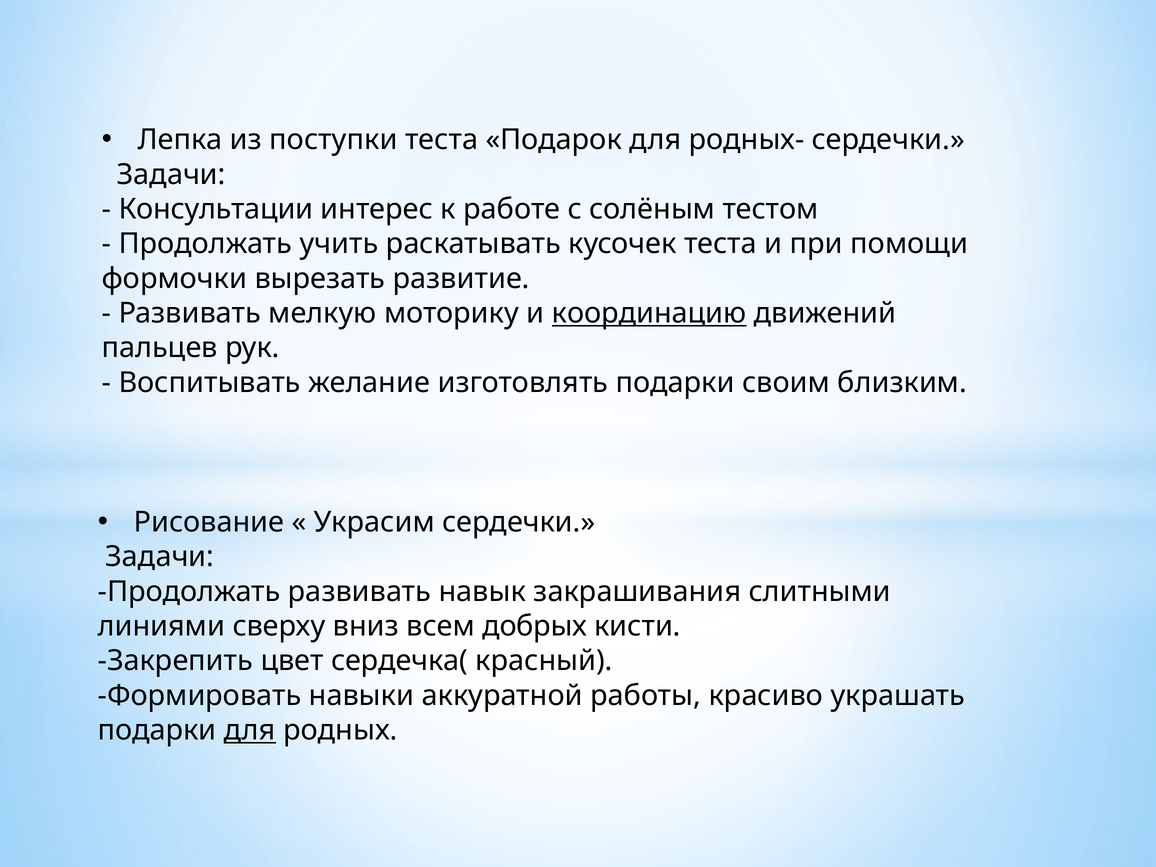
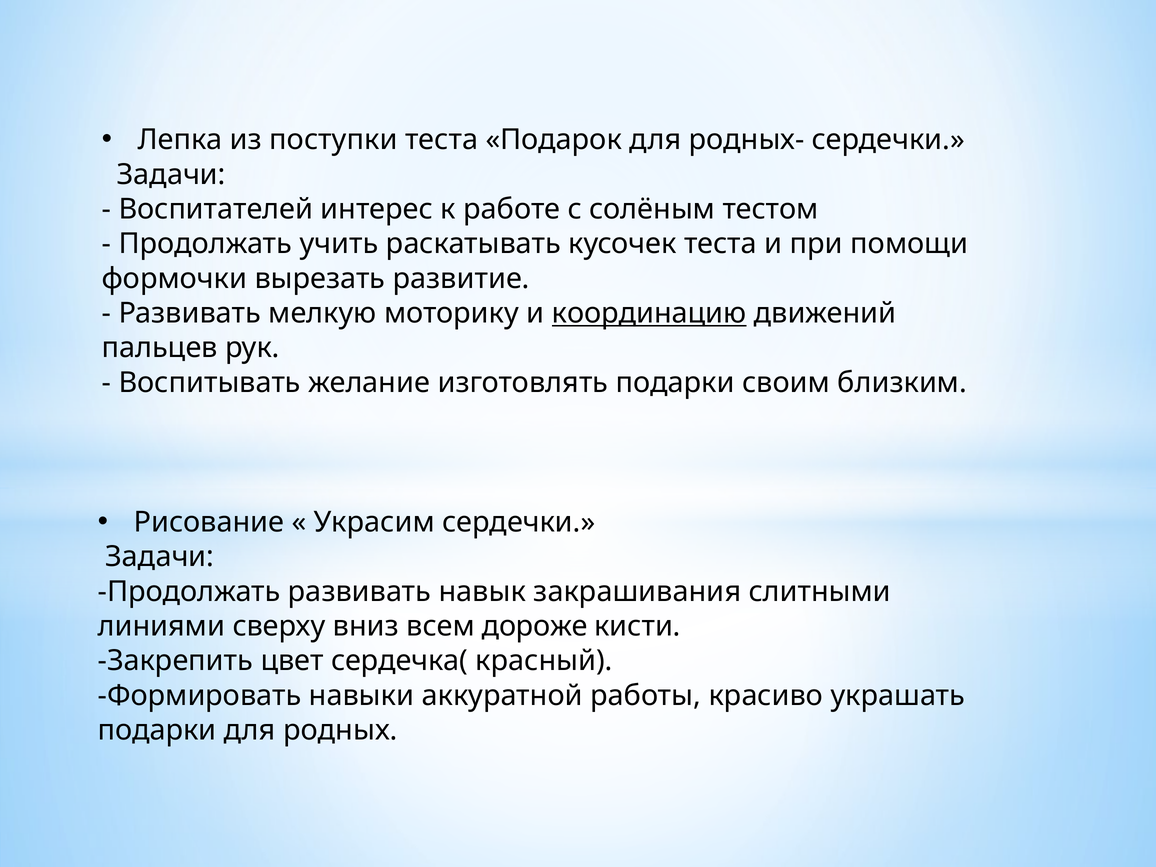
Консультации: Консультации -> Воспитателей (216, 209)
добрых: добрых -> дороже (535, 626)
для underline: present -> none (250, 730)
